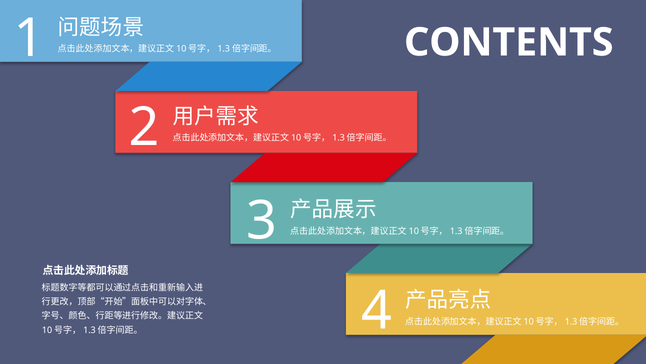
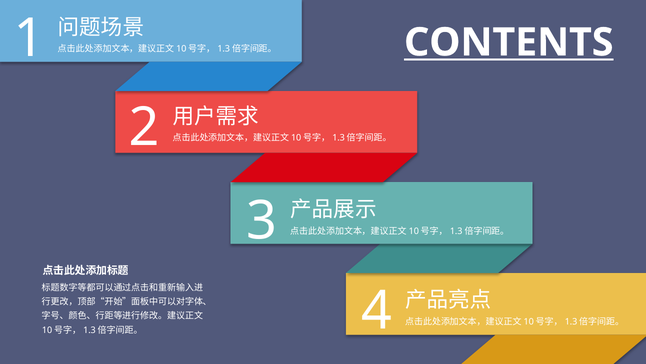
CONTENTS underline: none -> present (509, 42)
